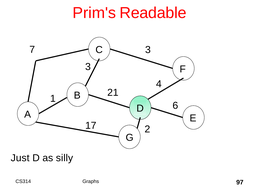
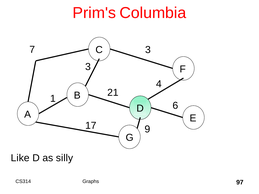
Readable: Readable -> Columbia (153, 13)
2: 2 -> 9 (147, 129)
Just: Just -> Like (20, 158)
